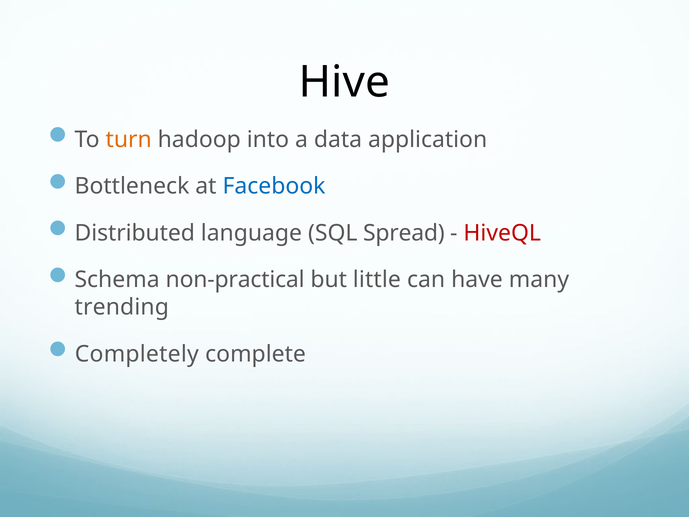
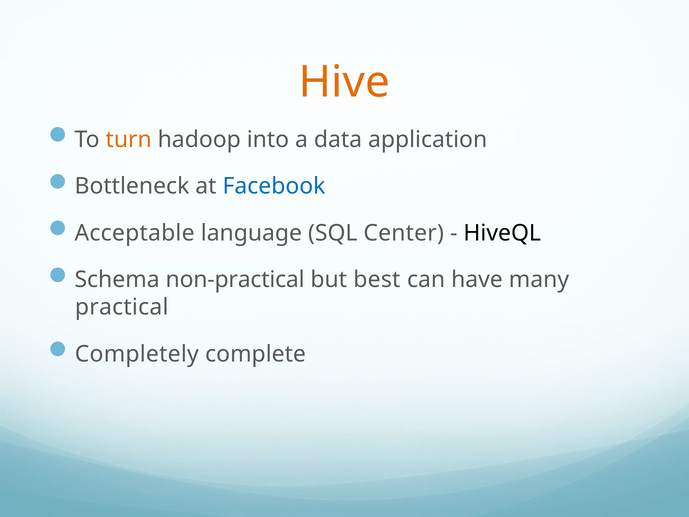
Hive colour: black -> orange (344, 82)
Distributed: Distributed -> Acceptable (135, 233)
Spread: Spread -> Center (404, 233)
HiveQL colour: red -> black (502, 233)
little: little -> best (377, 280)
trending: trending -> practical (122, 307)
